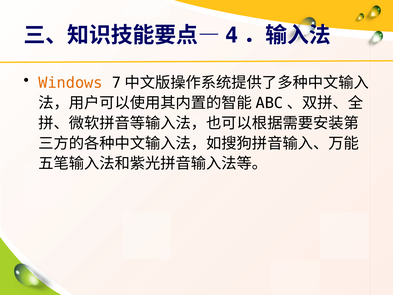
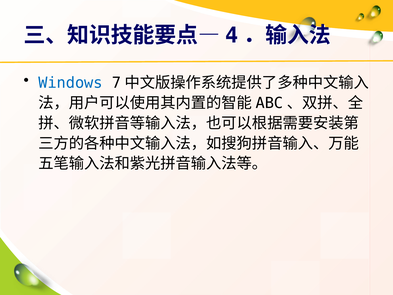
Windows colour: orange -> blue (70, 83)
